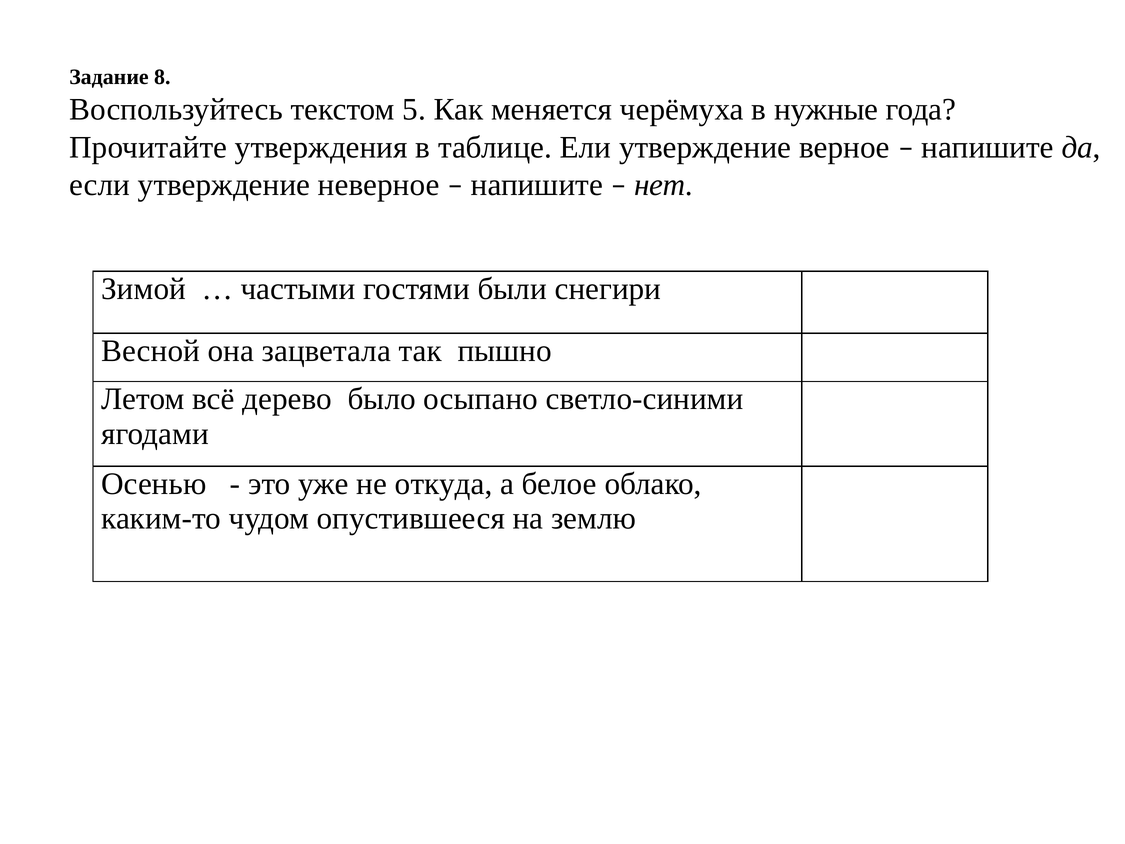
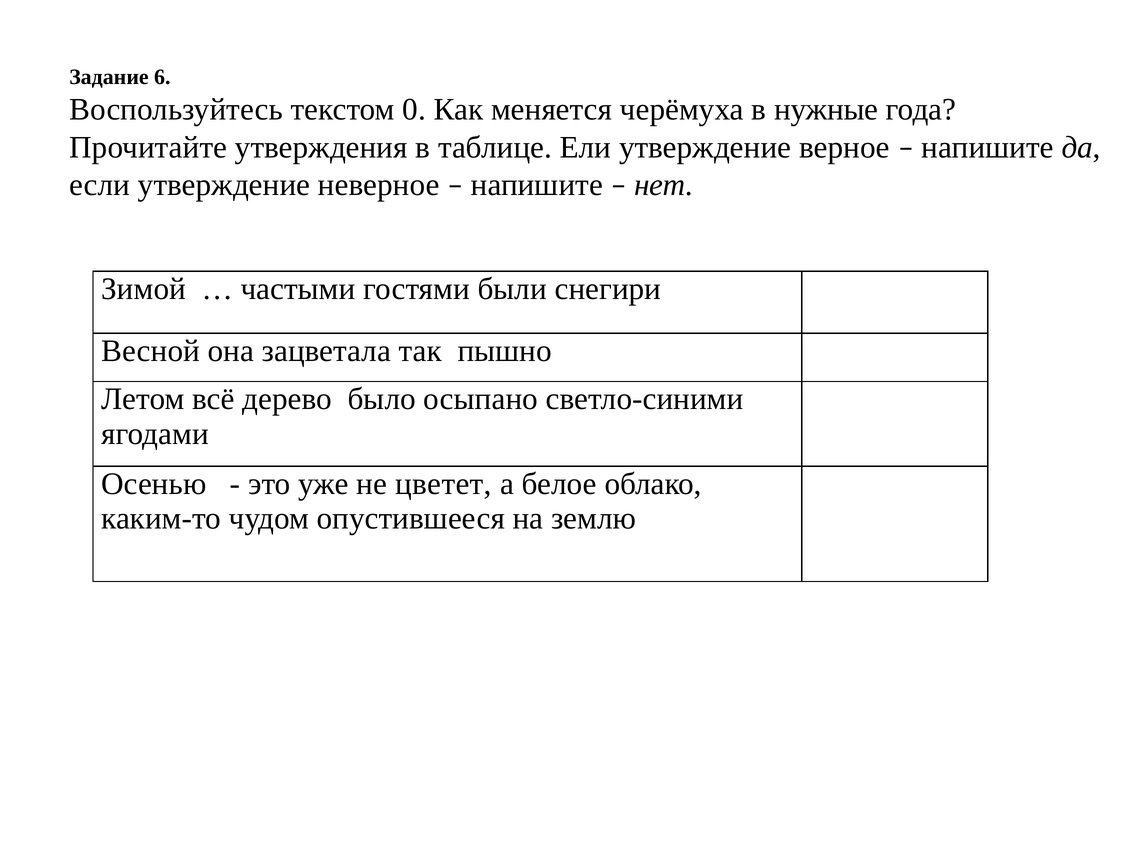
8: 8 -> 6 (162, 77)
5: 5 -> 0 (414, 110)
откуда: откуда -> цветет (443, 484)
